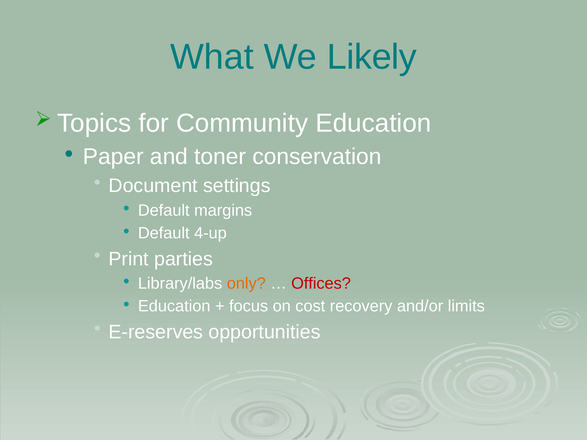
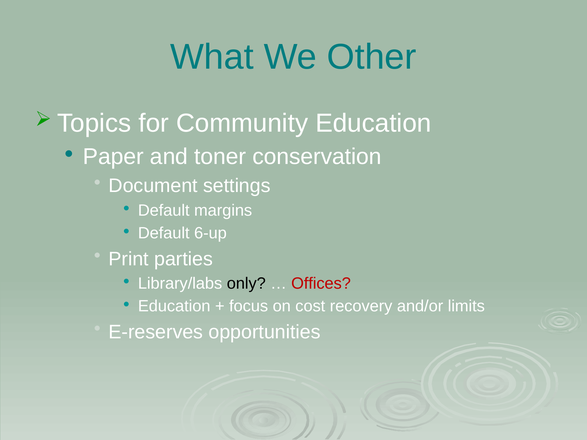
Likely: Likely -> Other (372, 57)
4-up: 4-up -> 6-up (210, 233)
only colour: orange -> black (246, 284)
